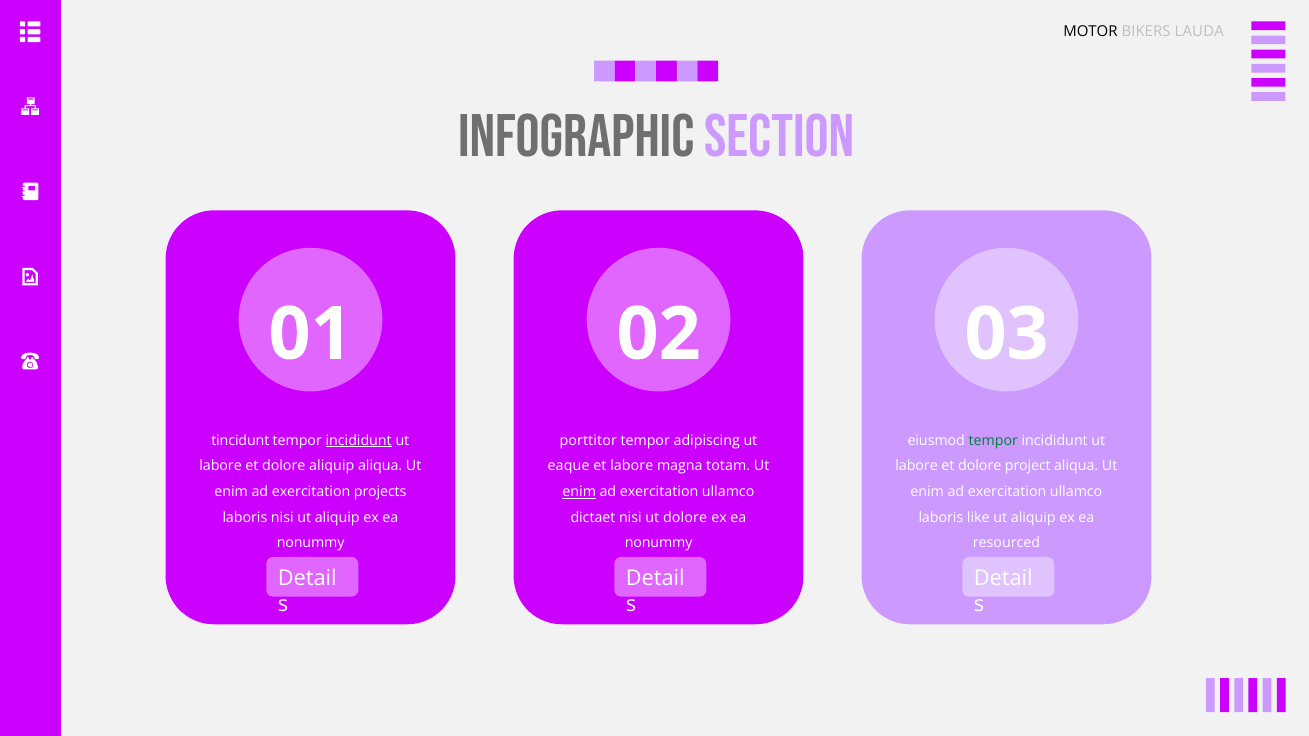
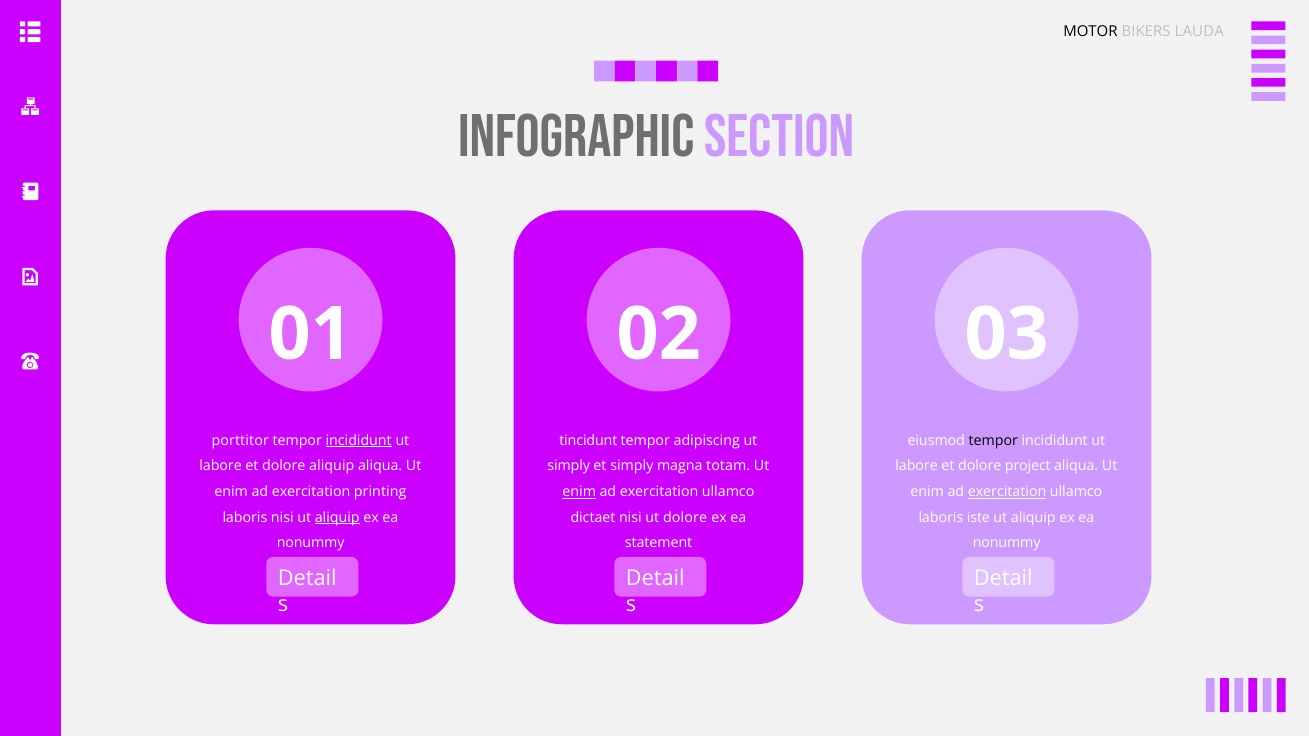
tincidunt: tincidunt -> porttitor (240, 441)
porttitor: porttitor -> tincidunt (588, 441)
tempor colour: green -> black (993, 441)
eaque: eaque -> simply (569, 466)
et labore: labore -> simply (632, 466)
projects: projects -> printing (380, 492)
exercitation underline: none -> present (1007, 492)
aliquip underline: none -> present (337, 518)
like: like -> iste (978, 518)
nonummy: nonummy -> statement (659, 543)
resourced: resourced -> nonummy (1007, 543)
